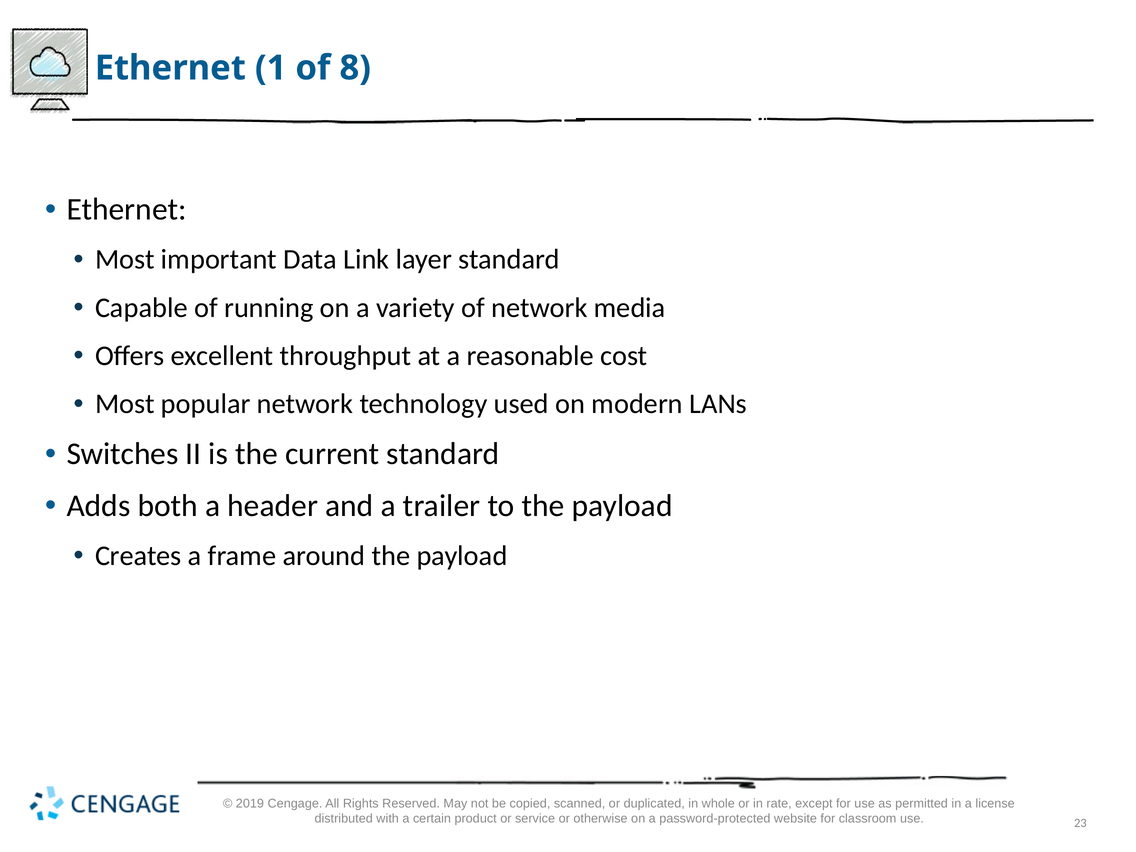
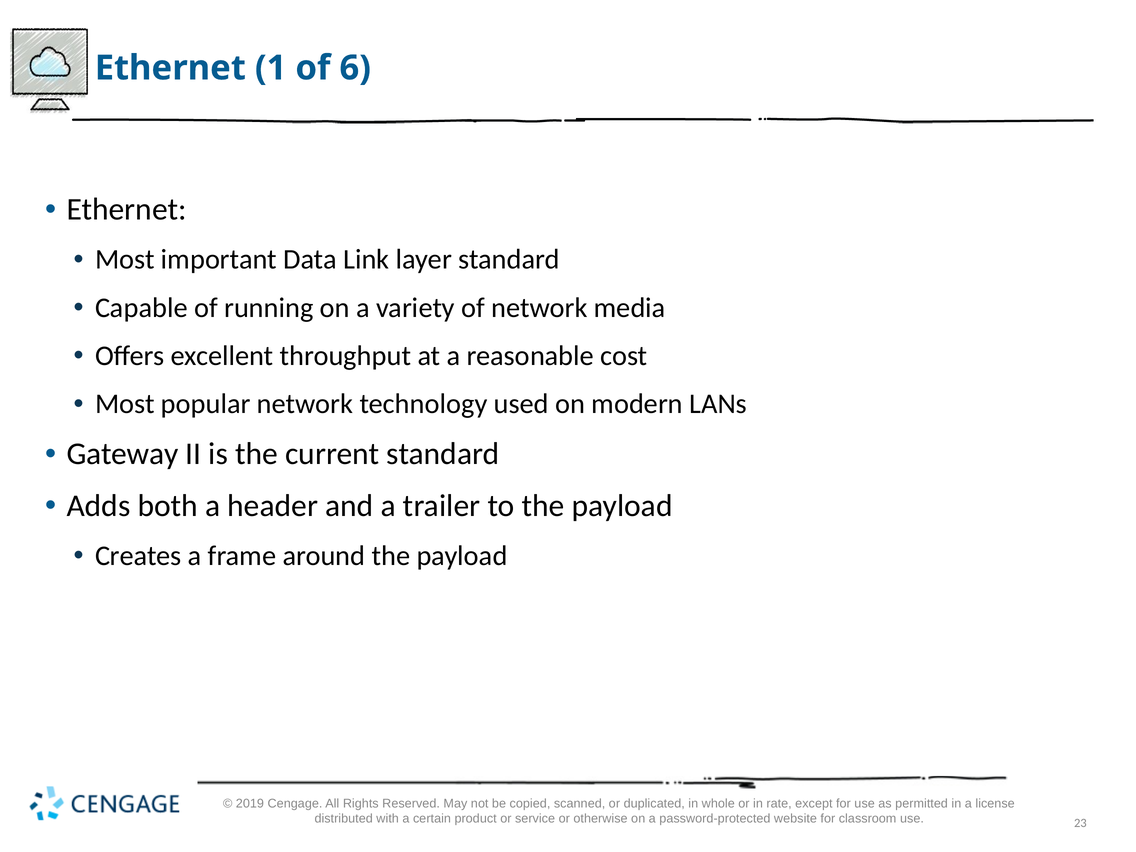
8: 8 -> 6 (355, 68)
Switches: Switches -> Gateway (123, 454)
